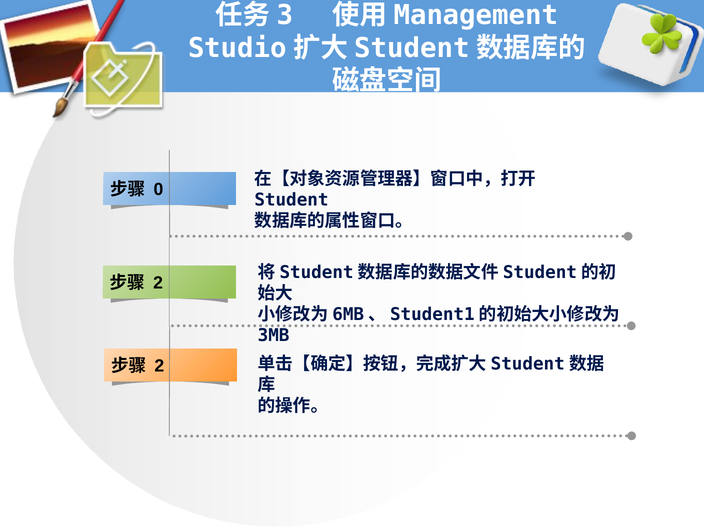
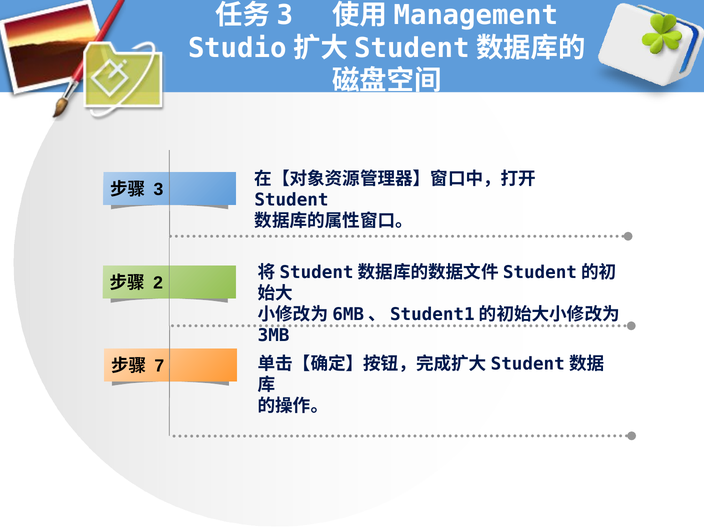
0: 0 -> 3 (158, 190)
2: 2 -> 7 (159, 366)
